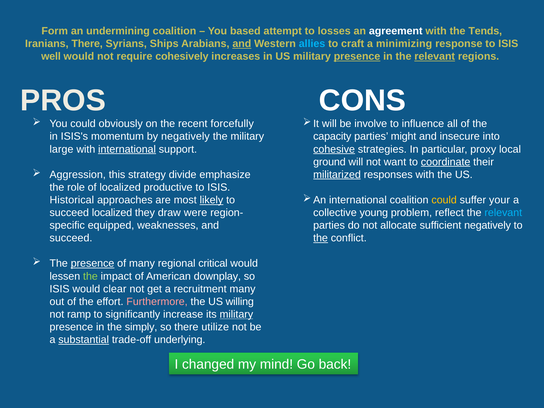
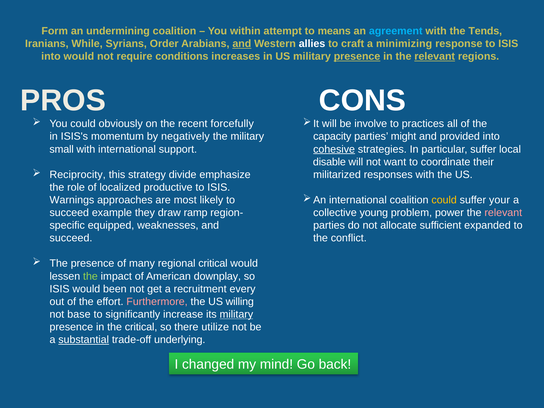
based: based -> within (245, 31)
losses: losses -> means (334, 31)
agreement colour: white -> light blue (396, 31)
Iranians There: There -> While (87, 44)
Ships: Ships -> Order (164, 44)
allies colour: light blue -> white (312, 44)
well: well -> into (51, 56)
cohesively: cohesively -> conditions (182, 56)
influence: influence -> practices (423, 124)
insecure: insecure -> provided (460, 136)
large: large -> small (62, 149)
international underline: present -> none (127, 149)
particular proxy: proxy -> suffer (483, 149)
ground: ground -> disable (329, 162)
coordinate underline: present -> none (446, 162)
Aggression: Aggression -> Reciprocity (78, 175)
militarized underline: present -> none (337, 175)
Historical: Historical -> Warnings (72, 200)
likely underline: present -> none (211, 200)
succeed localized: localized -> example (112, 213)
were: were -> ramp (196, 213)
reflect: reflect -> power (449, 213)
relevant colour: light blue -> pink (503, 213)
sufficient negatively: negatively -> expanded (487, 225)
the underline: present -> none (321, 238)
presence underline: present -> none (93, 263)
clear: clear -> been (115, 289)
recruitment many: many -> every (243, 289)
ramp: ramp -> base (79, 314)
the simply: simply -> critical (141, 327)
